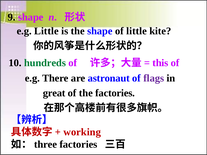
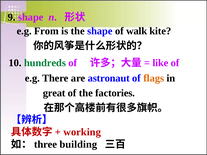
e.g Little: Little -> From (46, 31)
of little: little -> walk (137, 31)
this: this -> like (160, 63)
flags colour: purple -> orange (154, 78)
factories: factories -> building (78, 145)
